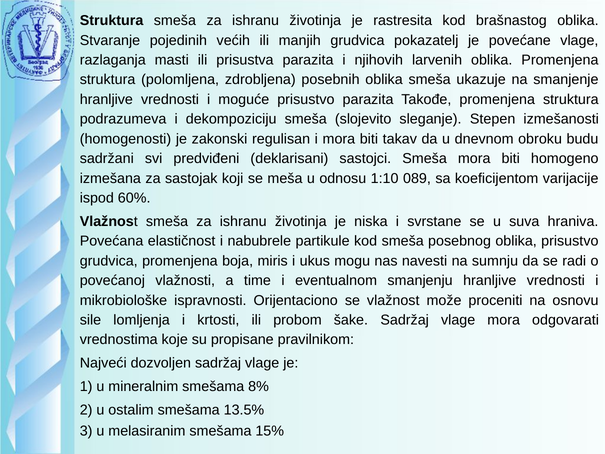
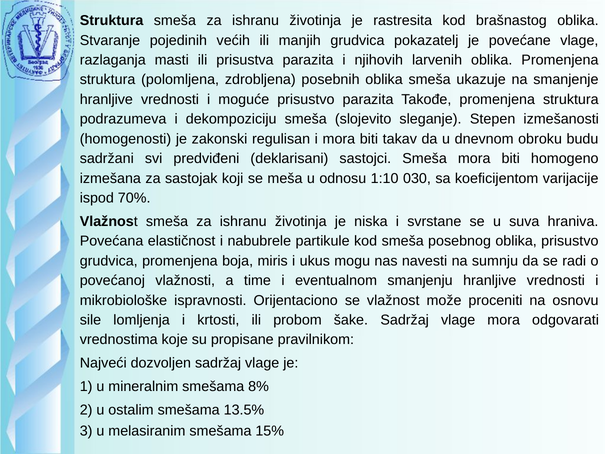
089: 089 -> 030 (417, 178)
60%: 60% -> 70% (134, 198)
